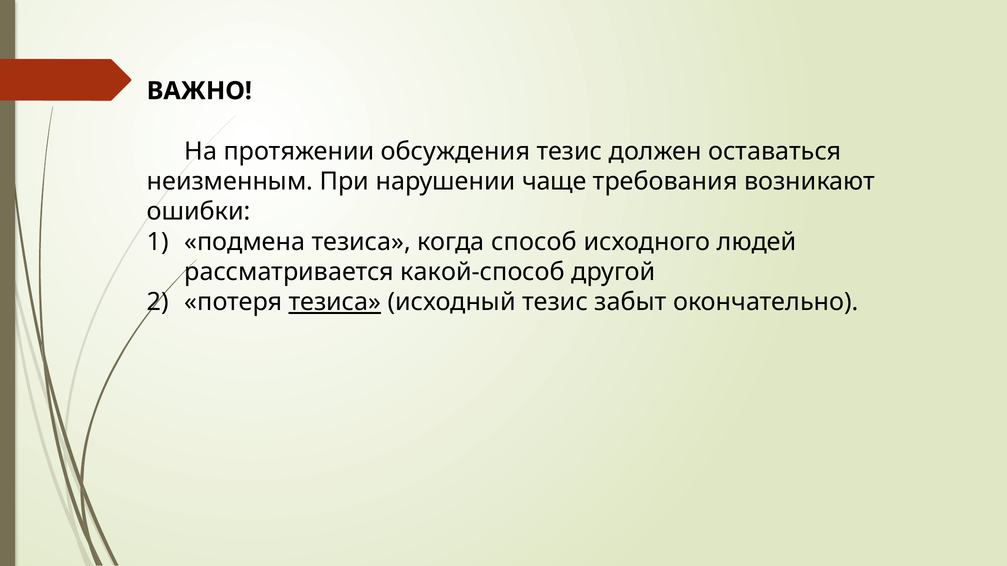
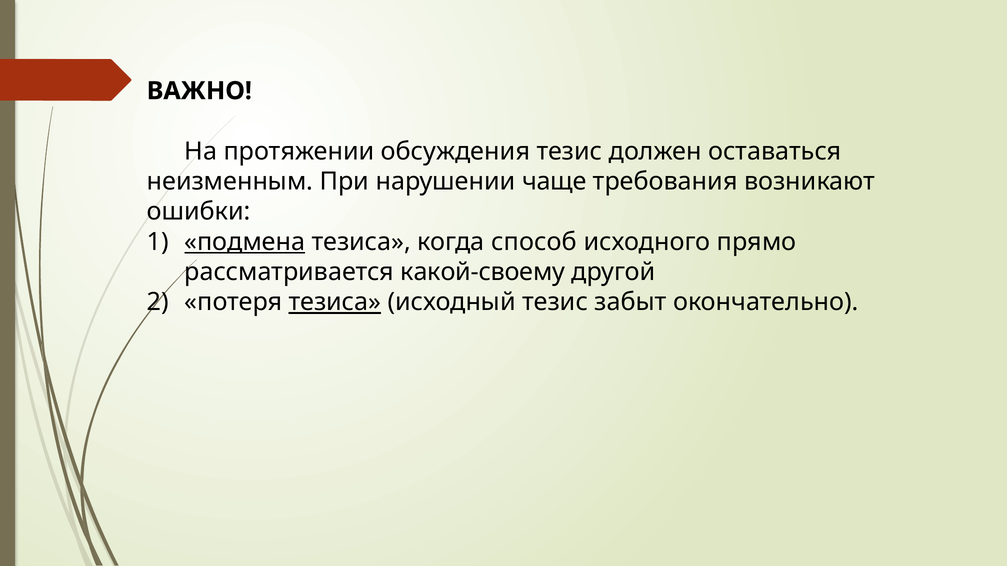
подмена underline: none -> present (245, 242)
людей: людей -> прямо (757, 242)
какой-способ: какой-способ -> какой-своему (483, 272)
